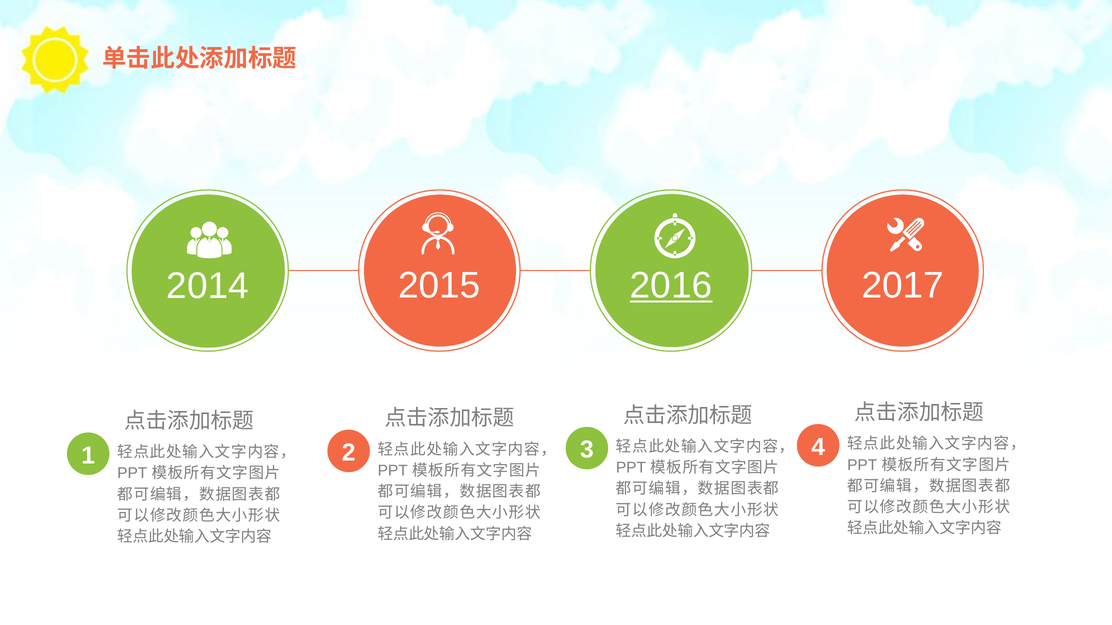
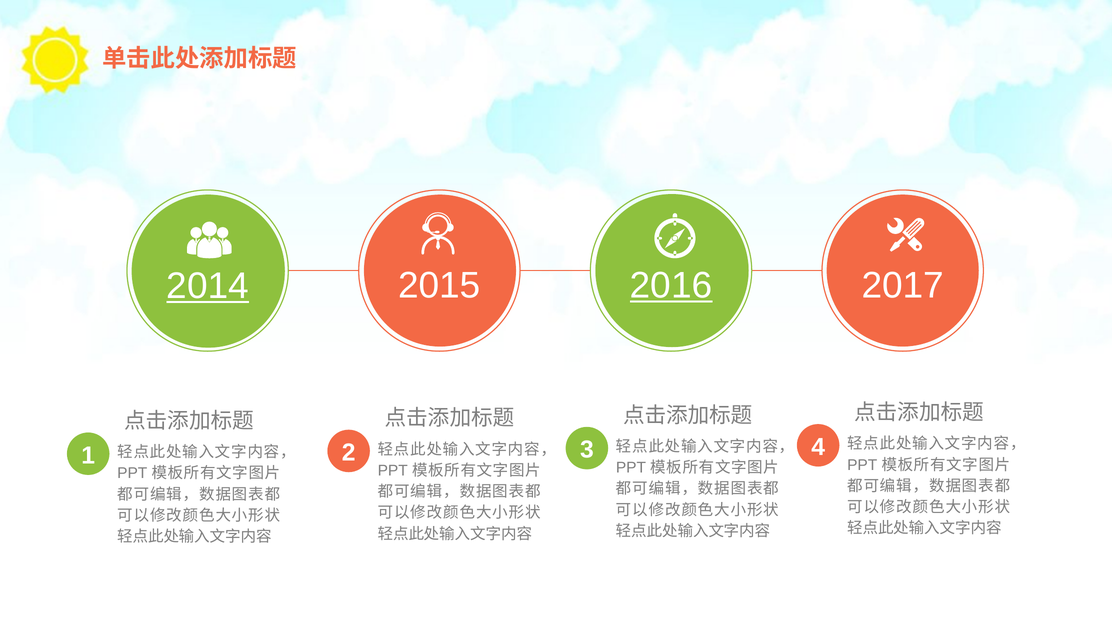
2014 underline: none -> present (208, 286)
